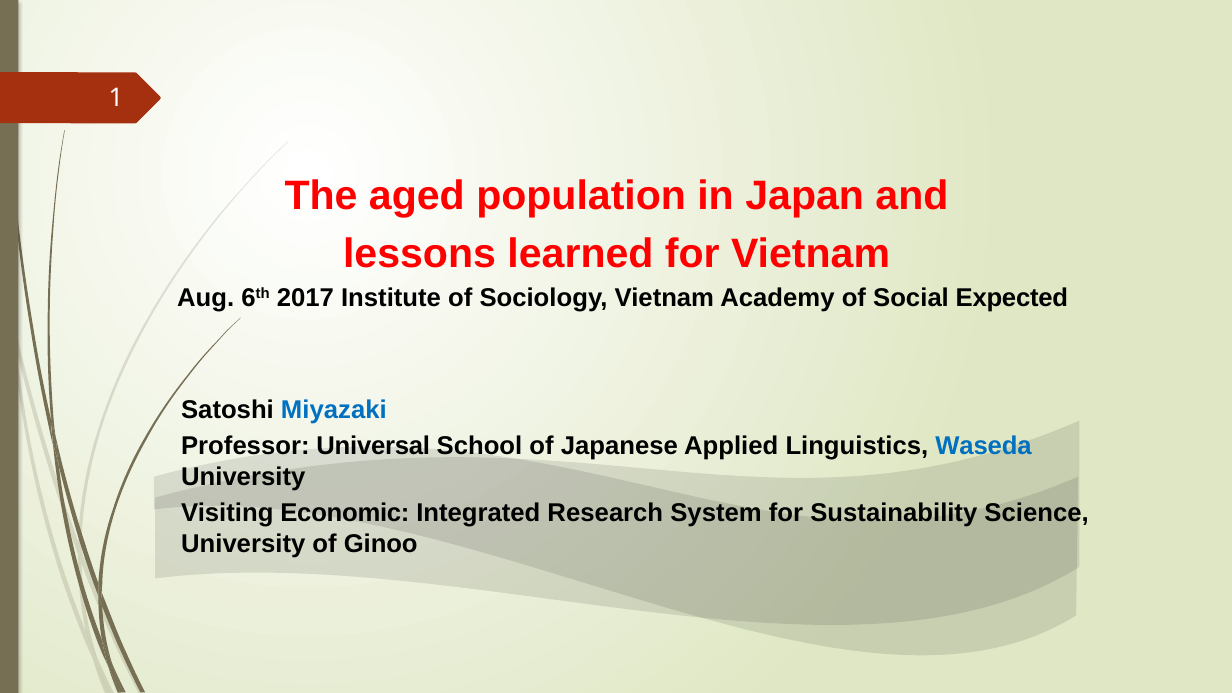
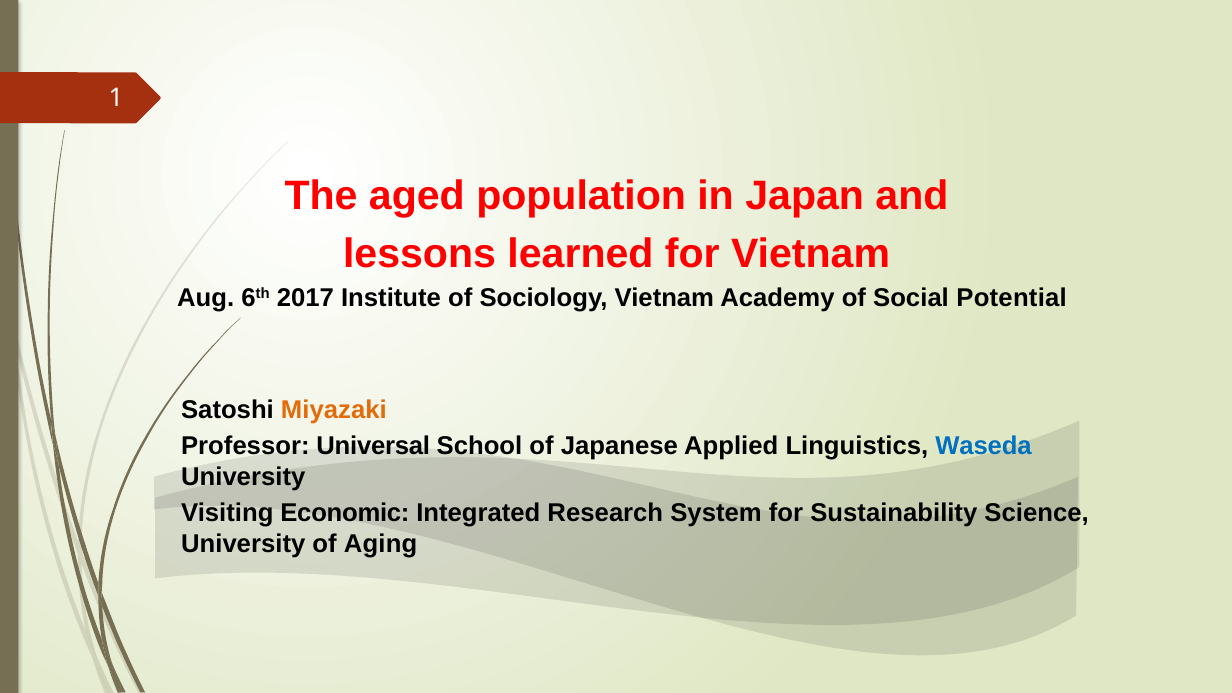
Expected: Expected -> Potential (1012, 298)
Miyazaki colour: blue -> orange (334, 410)
Ginoo: Ginoo -> Aging (381, 544)
